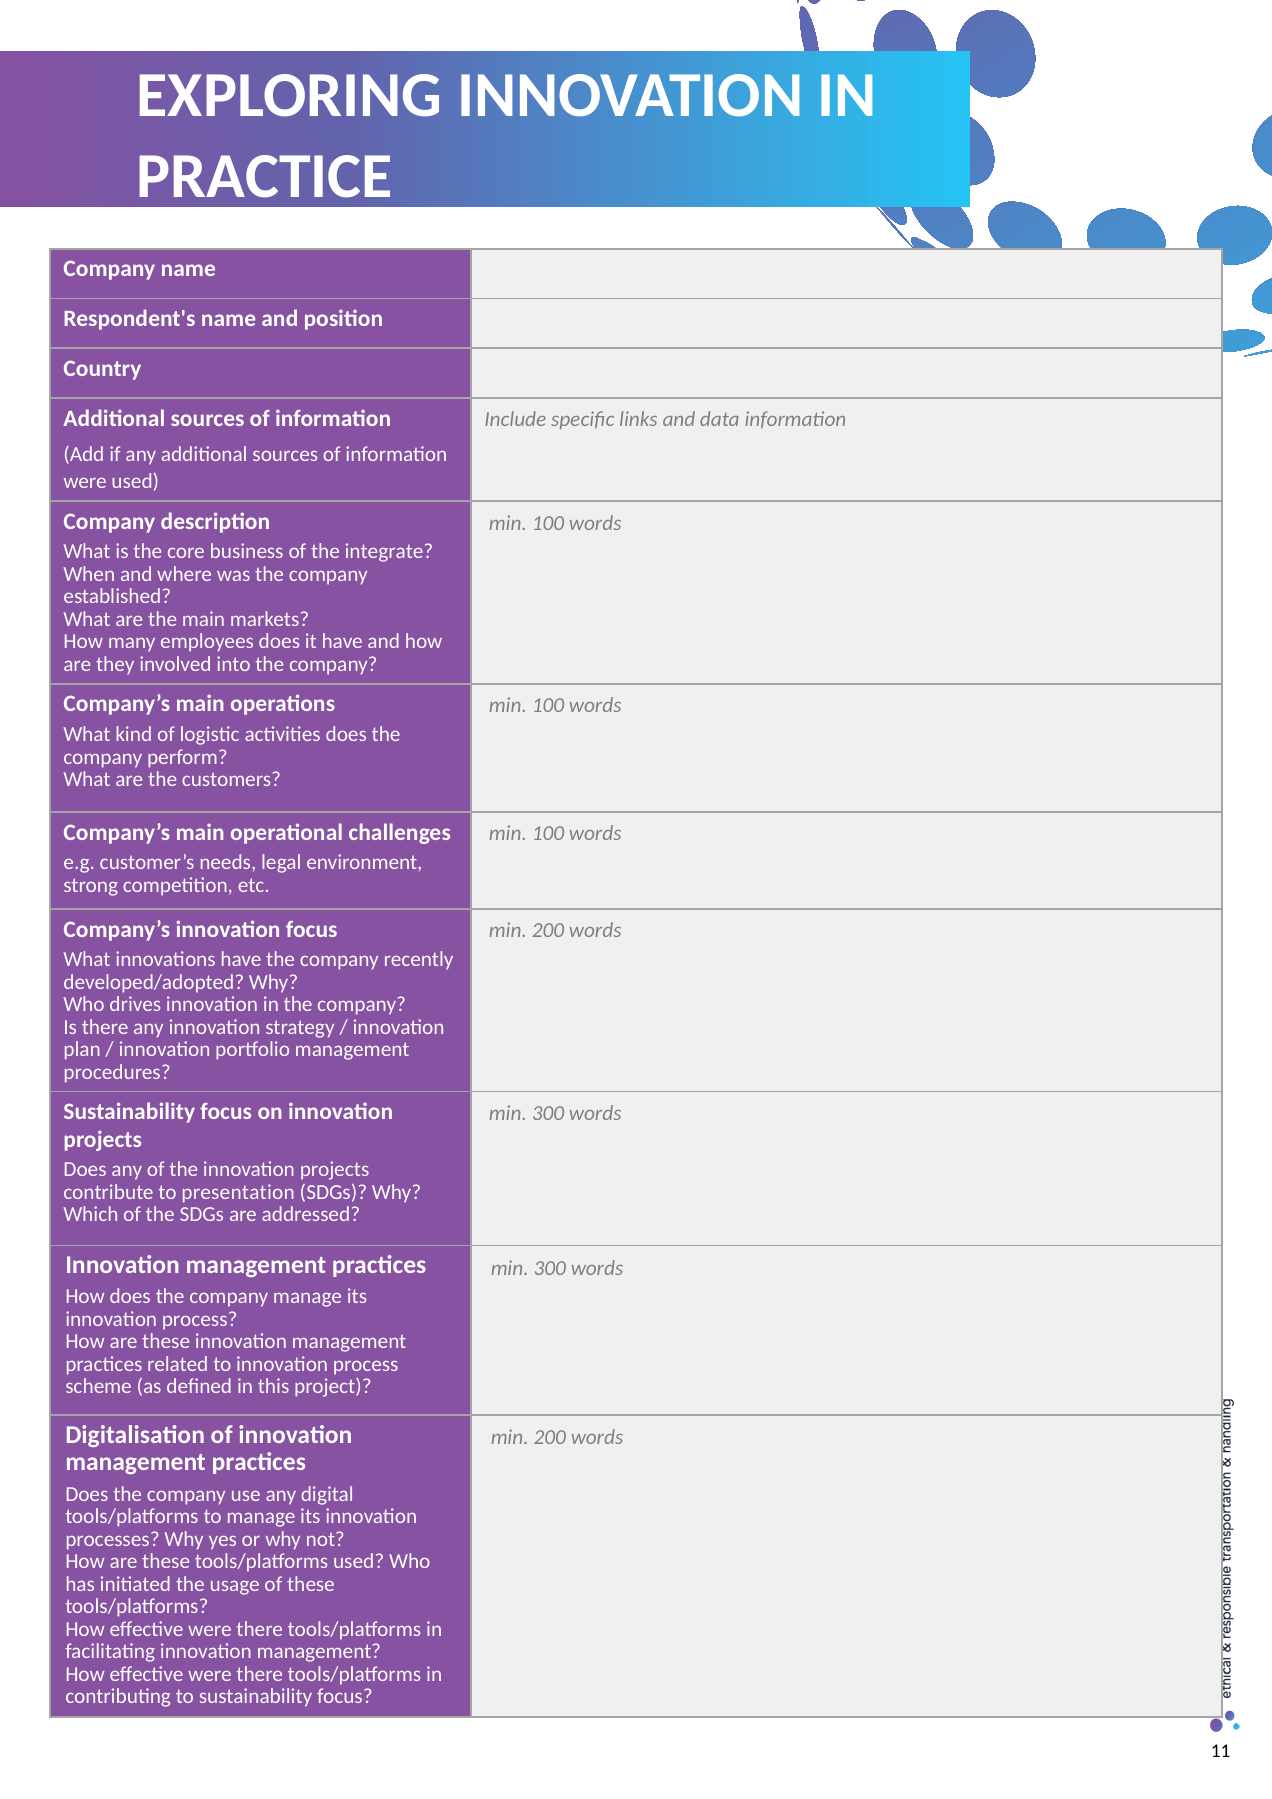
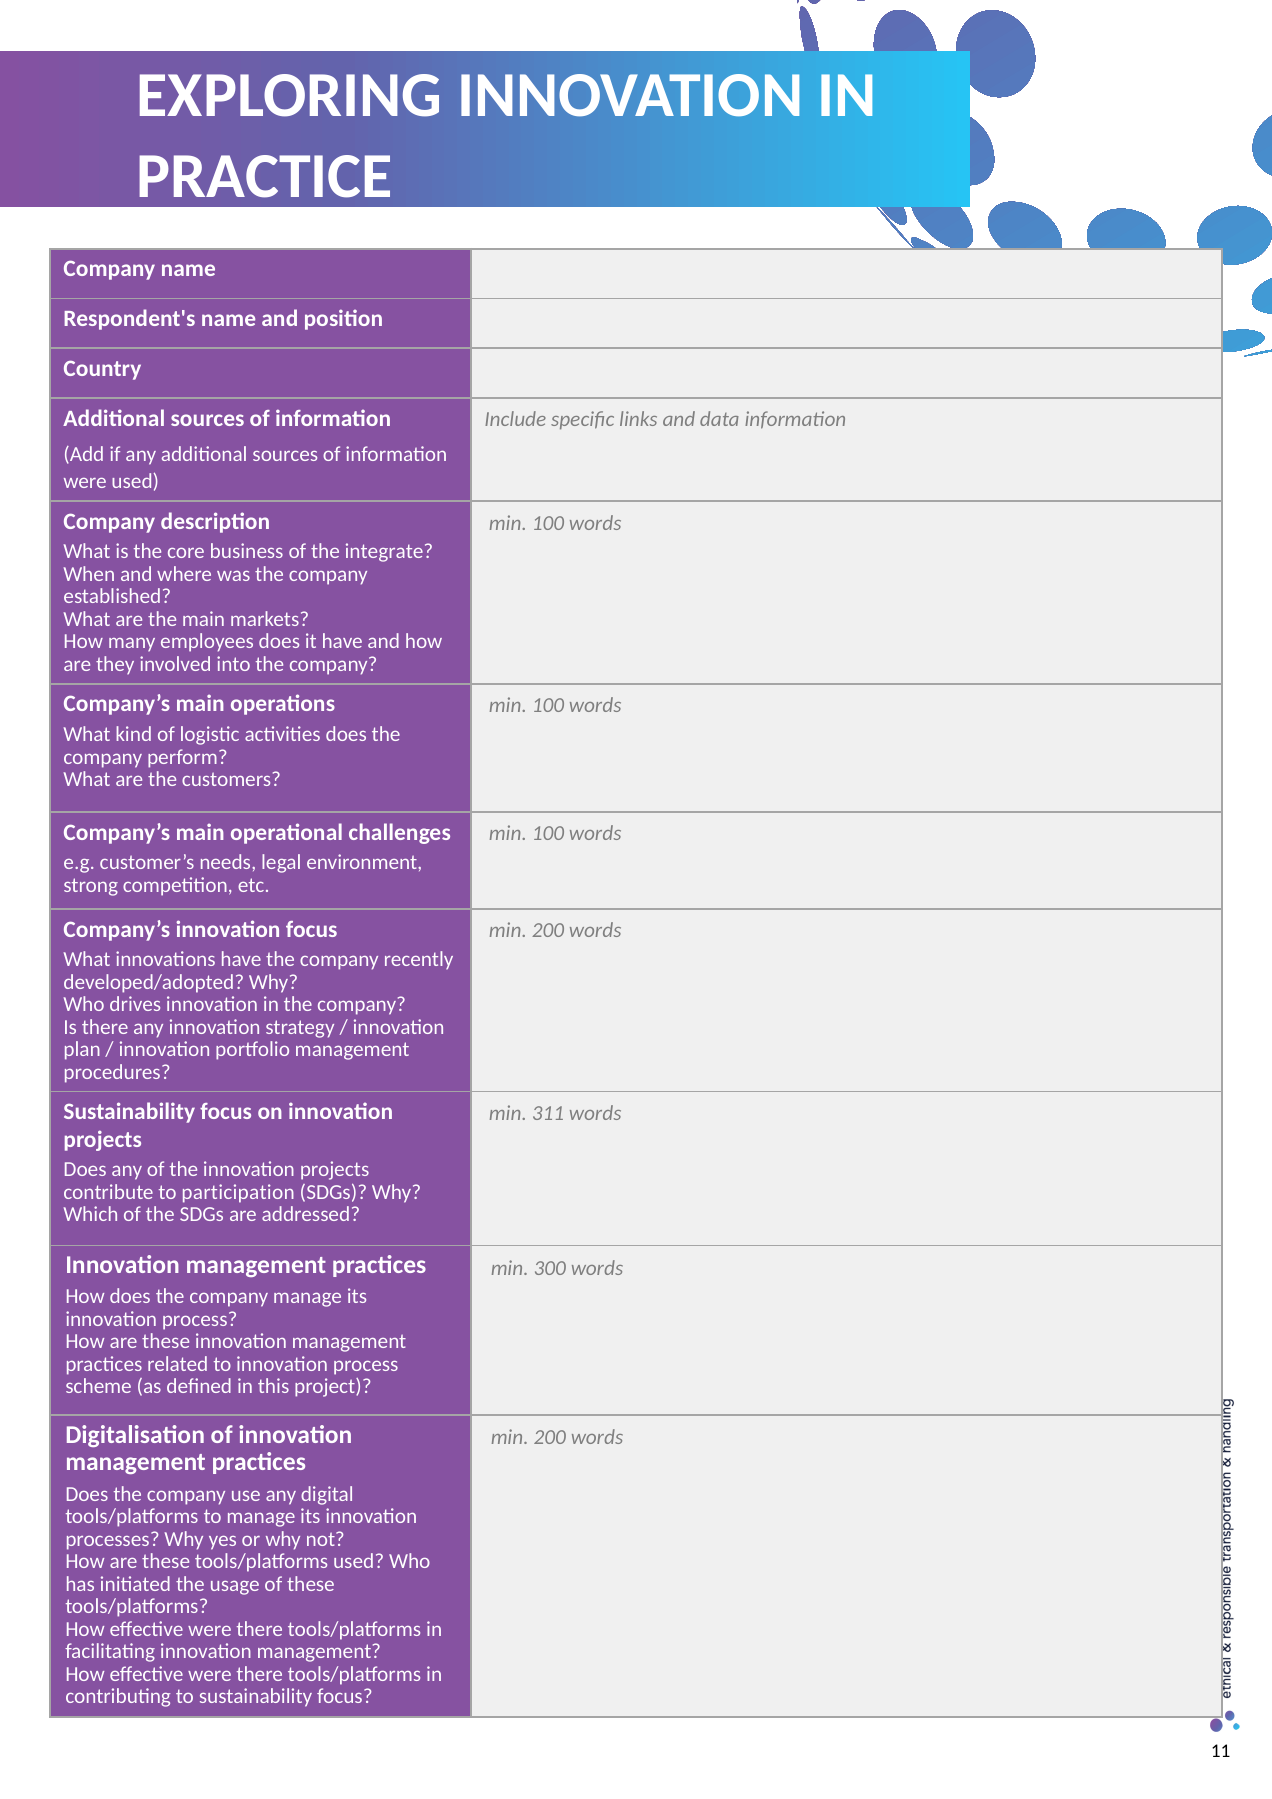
300: 300 -> 311 (548, 1113)
presentation: presentation -> participation (238, 1192)
